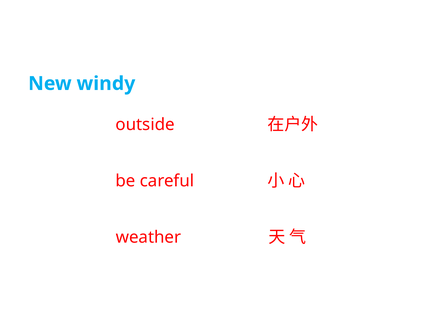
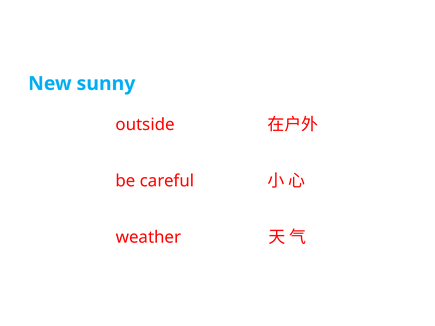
windy: windy -> sunny (106, 84)
